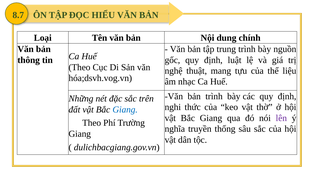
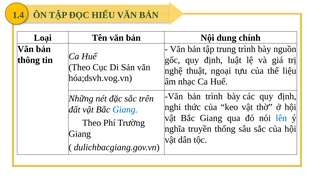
8.7: 8.7 -> 1.4 (18, 15)
mang: mang -> ngoại (221, 71)
lên colour: purple -> blue (281, 118)
